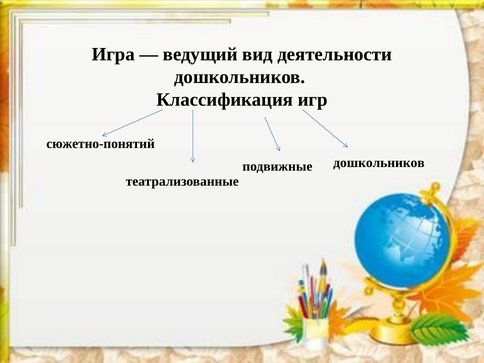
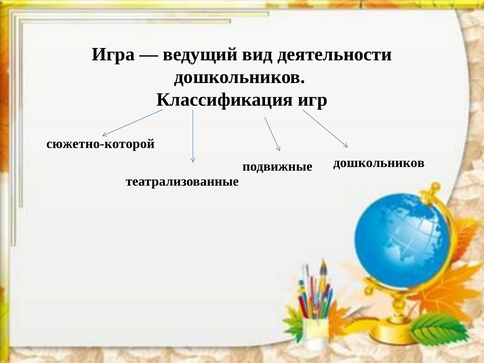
сюжетно-понятий: сюжетно-понятий -> сюжетно-которой (101, 144)
